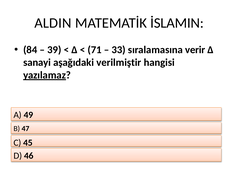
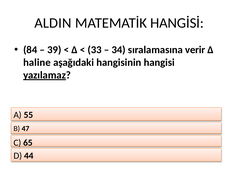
İSLAMIN: İSLAMIN -> HANGİSİ (177, 23)
71: 71 -> 33 (95, 50)
33: 33 -> 34 (119, 50)
sanayi: sanayi -> haline (37, 63)
verilmiştir: verilmiştir -> hangisinin (119, 63)
49: 49 -> 55 (28, 115)
45: 45 -> 65 (28, 143)
46: 46 -> 44 (29, 156)
